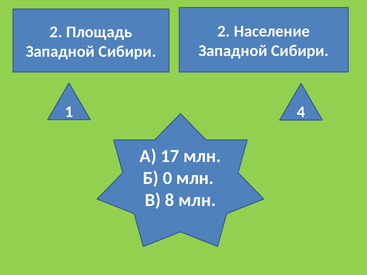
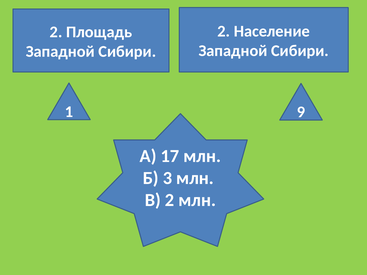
4: 4 -> 9 (301, 112)
0: 0 -> 3 (167, 178)
В 8: 8 -> 2 (170, 200)
